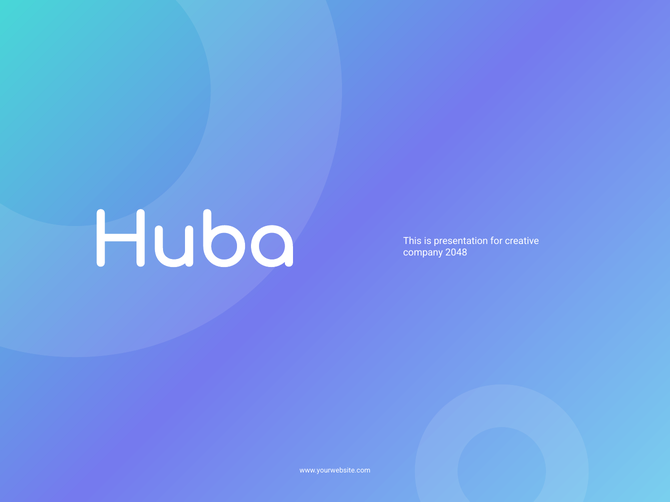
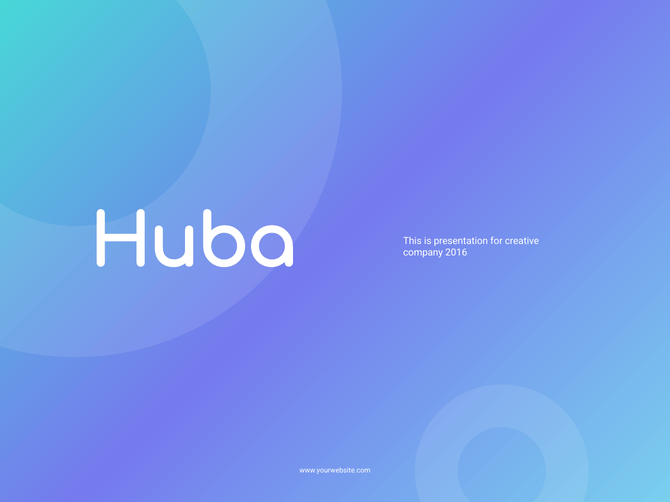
2048: 2048 -> 2016 (456, 253)
